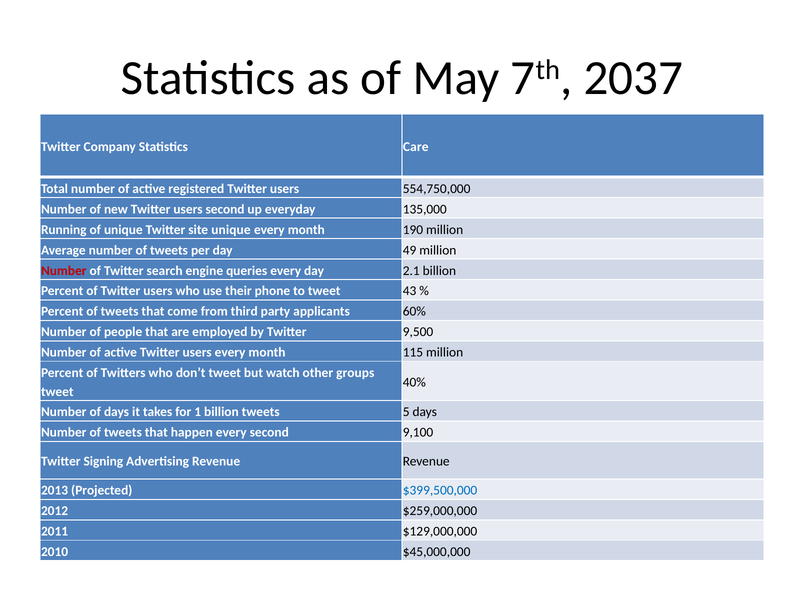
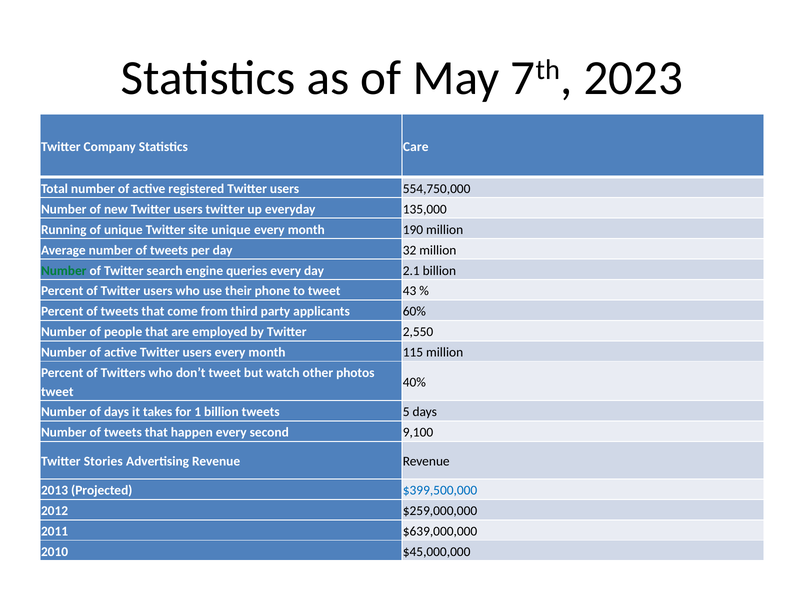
2037: 2037 -> 2023 (633, 78)
users second: second -> twitter (225, 209)
49: 49 -> 32 (410, 250)
Number colour: red -> green (64, 271)
9,500: 9,500 -> 2,550 (418, 332)
groups: groups -> photos (355, 373)
Signing: Signing -> Stories (103, 461)
$129,000,000: $129,000,000 -> $639,000,000 (440, 531)
